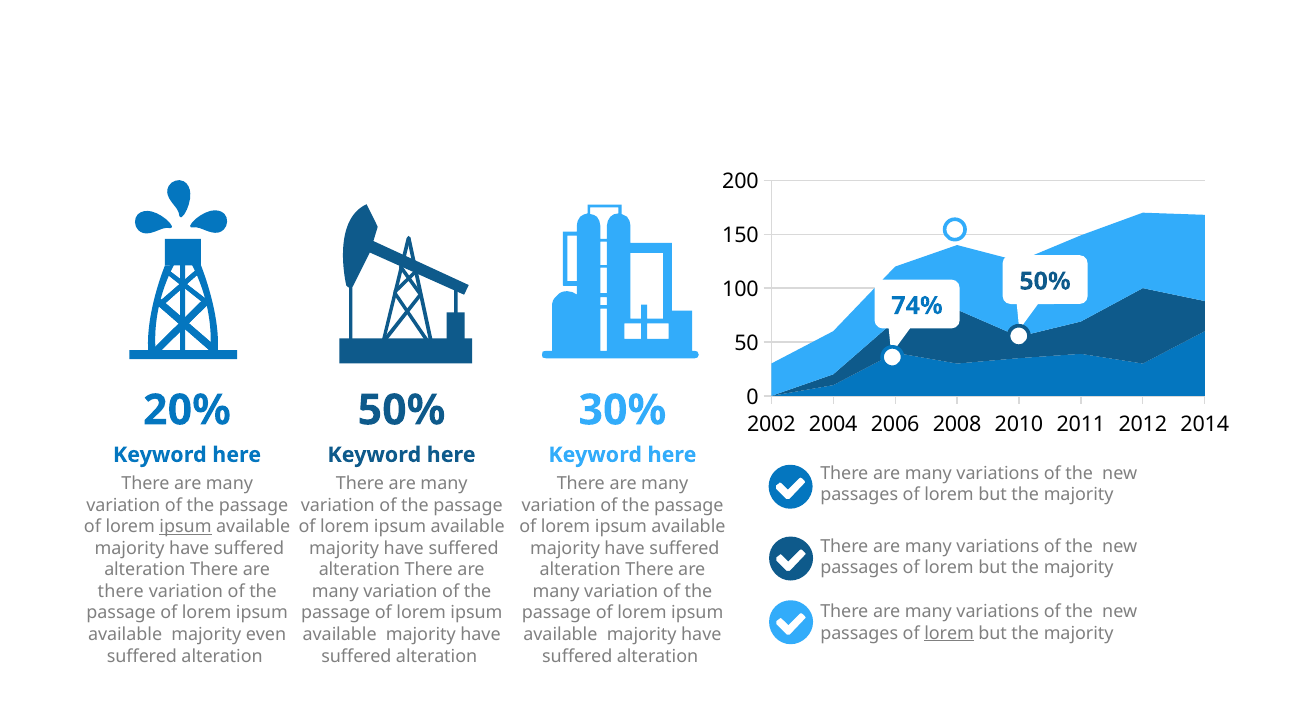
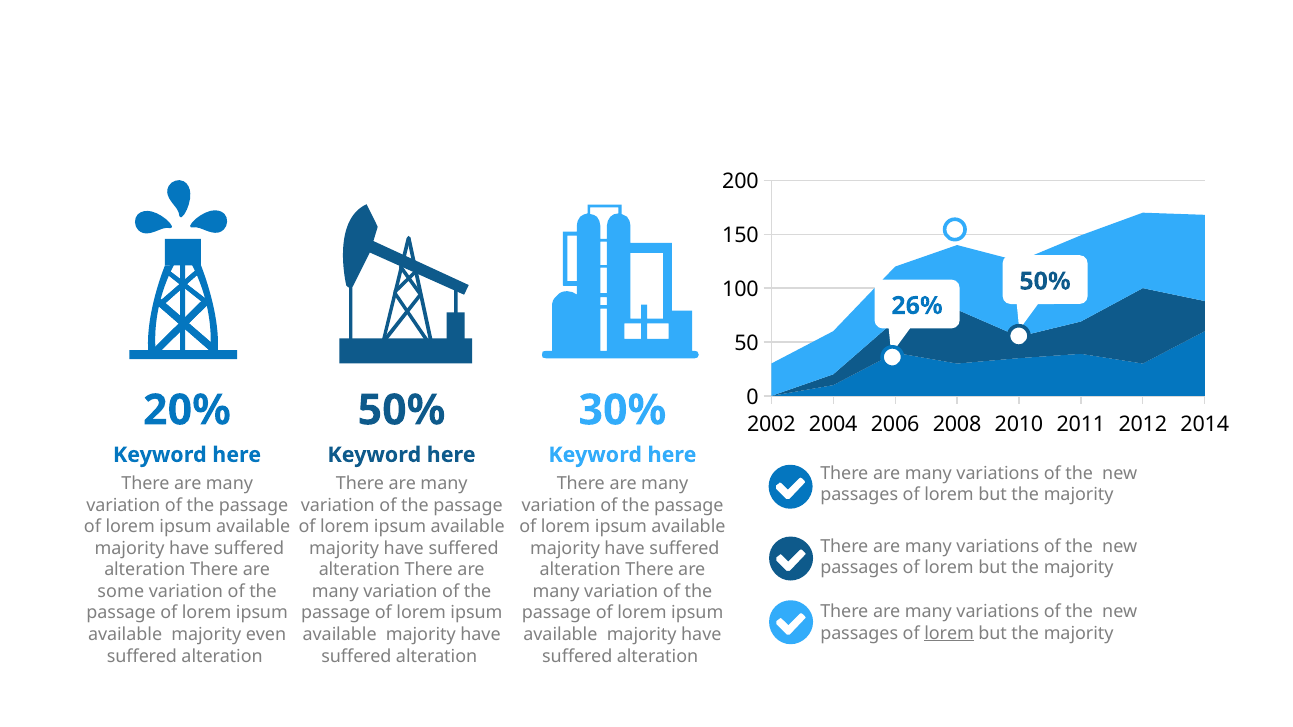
74%: 74% -> 26% (917, 306)
ipsum underline: present -> none (186, 527)
there: there -> some (121, 592)
